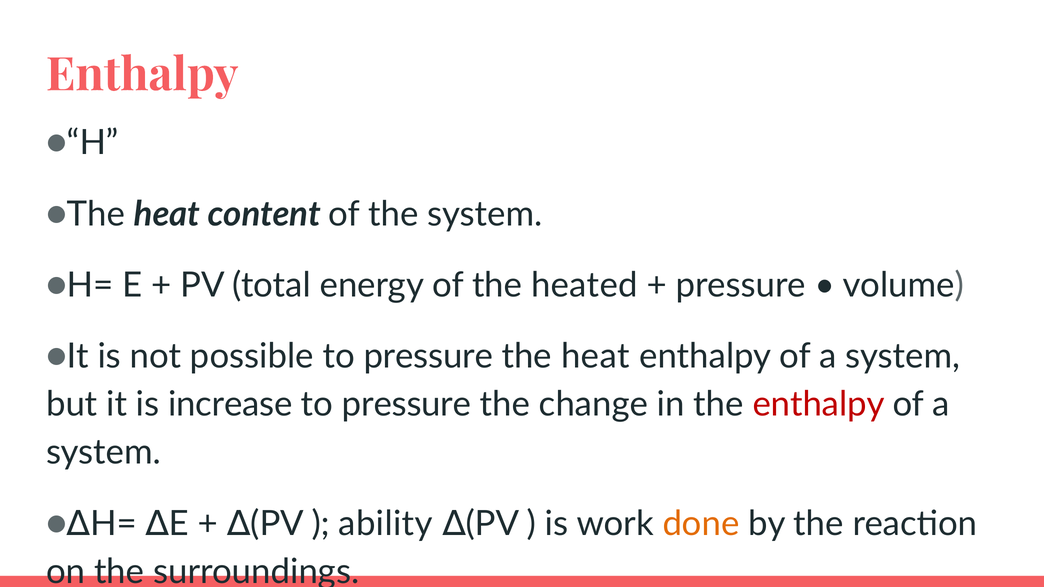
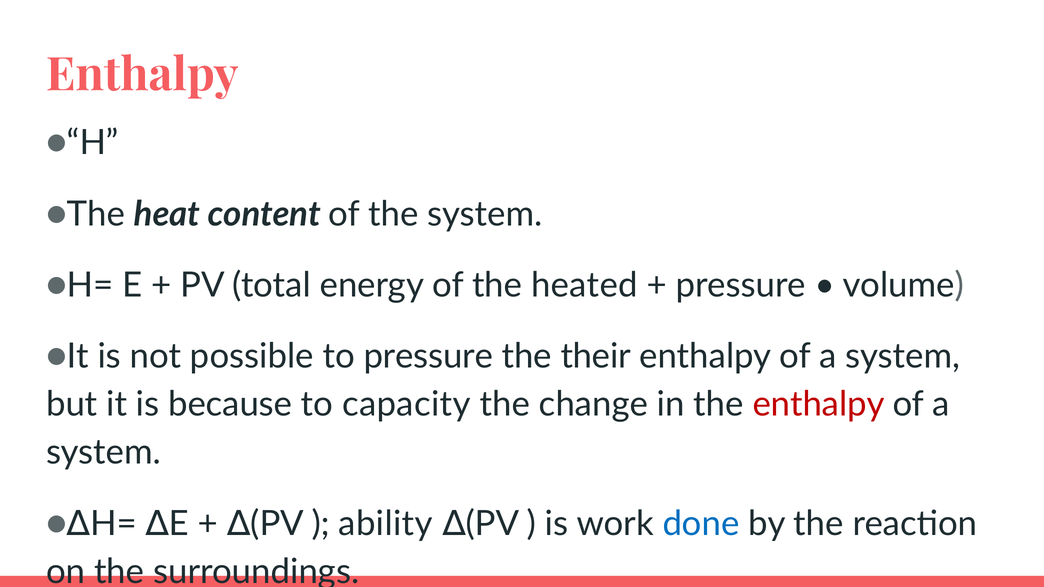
the heat: heat -> their (596, 357)
increase: increase -> because (230, 405)
pressure: pressure -> capacity (406, 405)
done colour: orange -> blue (701, 524)
